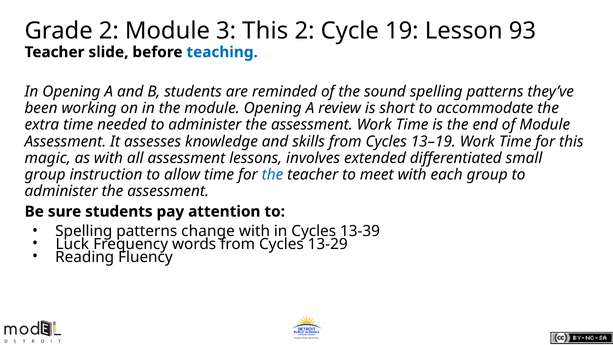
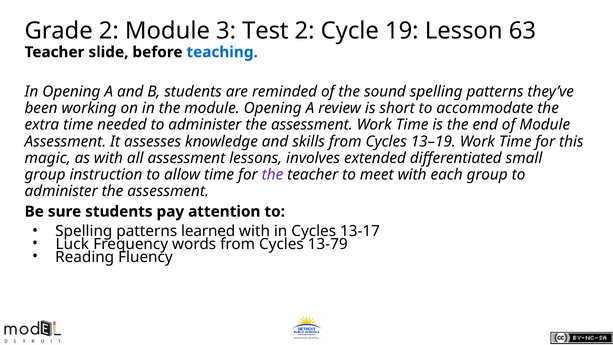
3 This: This -> Test (265, 31)
93: 93 -> 63 (522, 31)
the colour: blue -> purple (272, 174)
change: change -> learned (208, 231)
13-39: 13-39 -> 13-17 (360, 231)
13-29: 13-29 -> 13-79 (328, 244)
